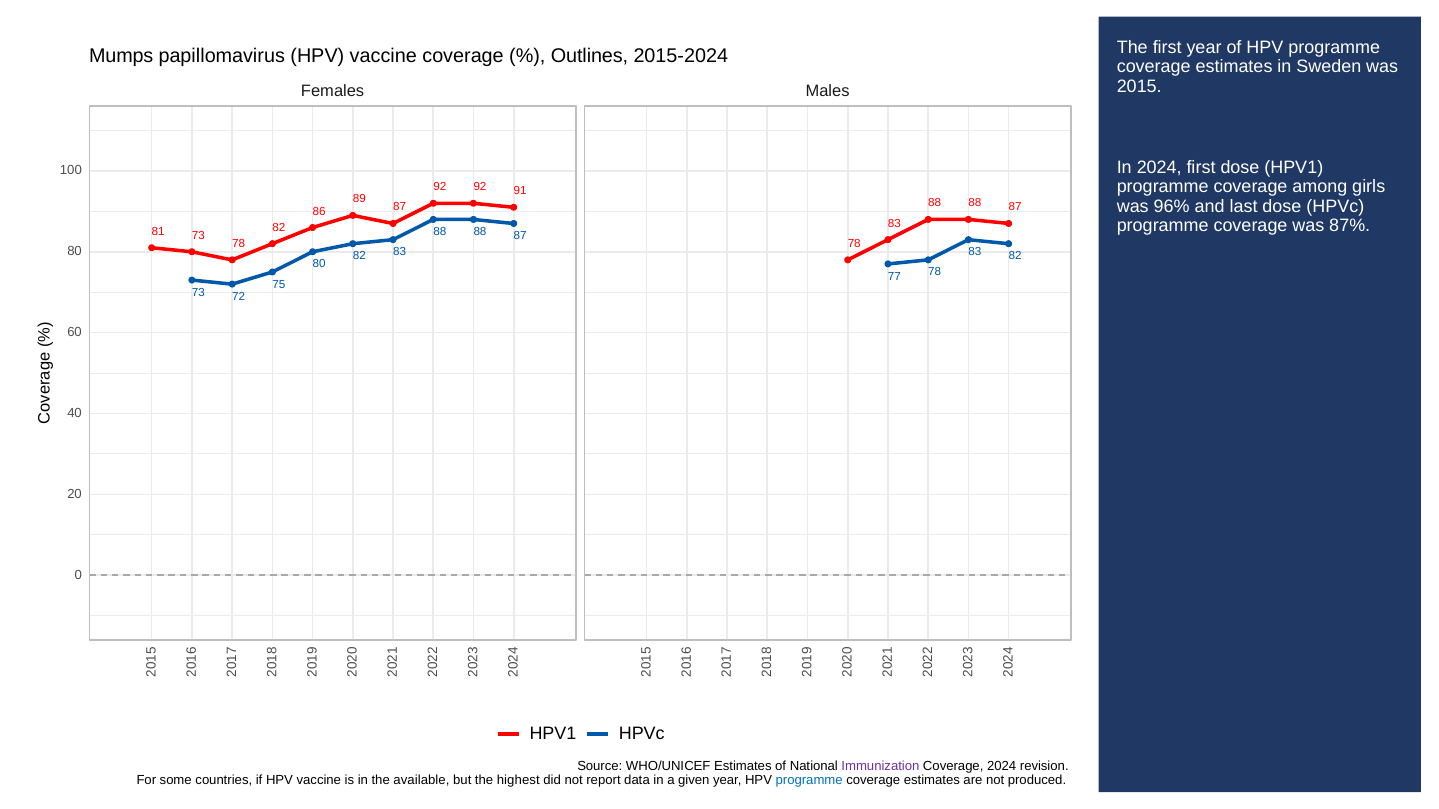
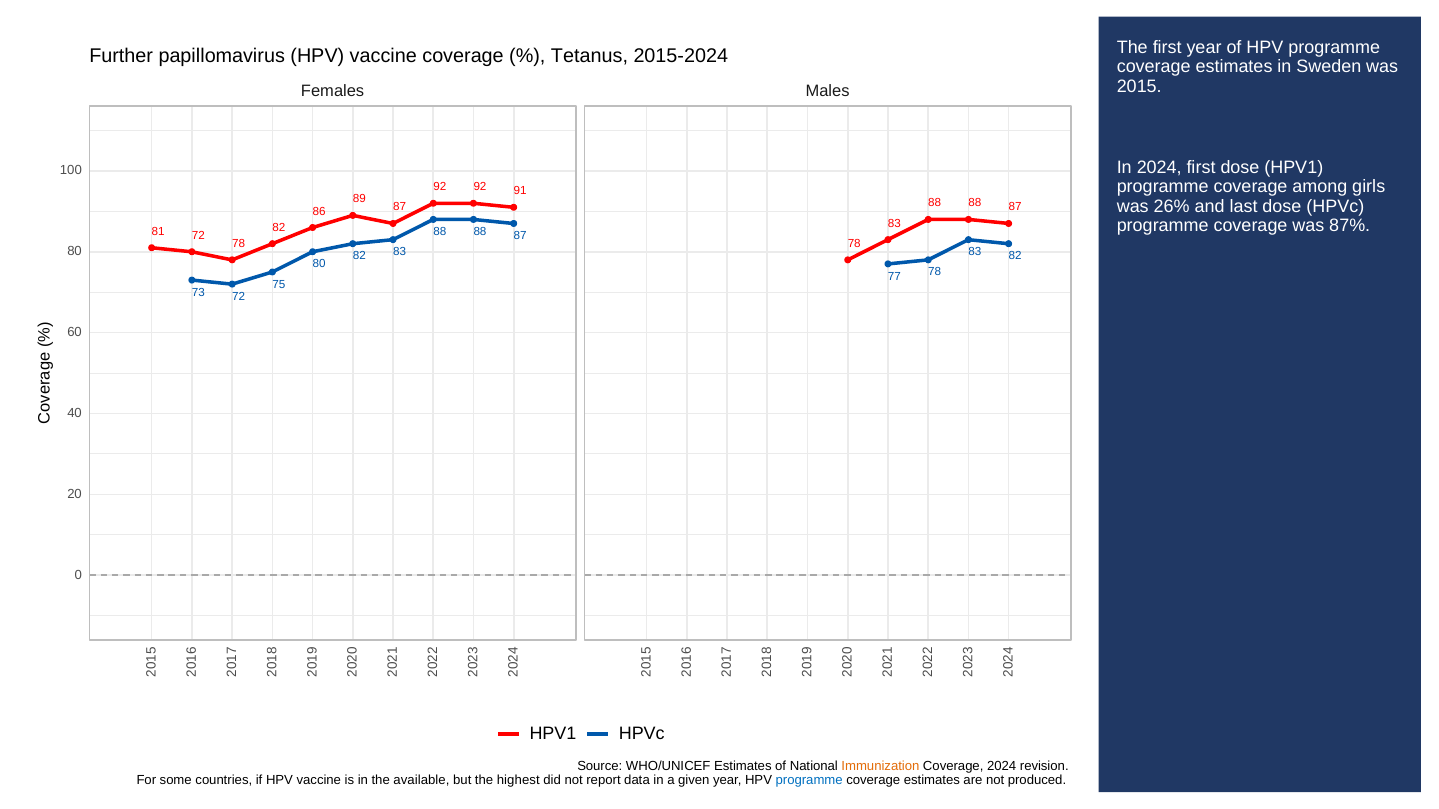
Mumps: Mumps -> Further (121, 56)
Outlines: Outlines -> Tetanus (589, 56)
96%: 96% -> 26% (1172, 206)
81 73: 73 -> 72 (198, 236)
Immunization colour: purple -> orange (880, 767)
